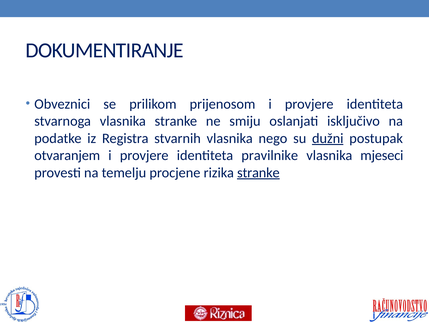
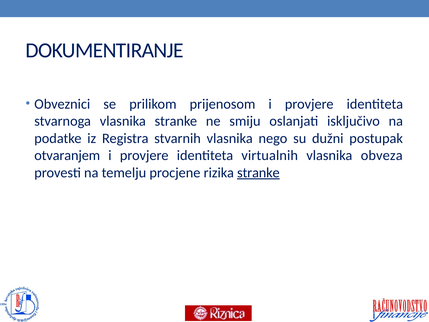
dužni underline: present -> none (328, 138)
pravilnike: pravilnike -> virtualnih (270, 155)
mjeseci: mjeseci -> obveza (382, 155)
